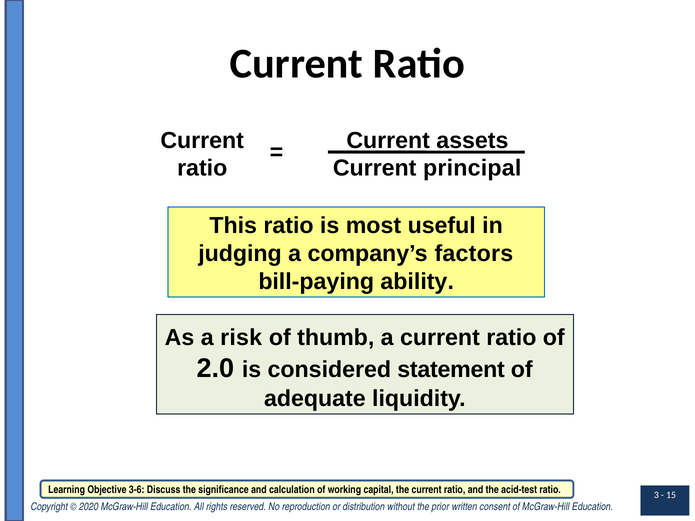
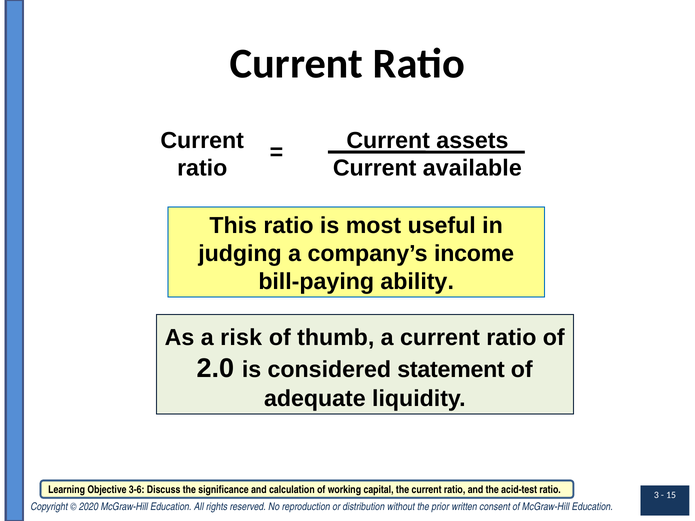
principal: principal -> available (472, 168)
factors: factors -> income (474, 254)
